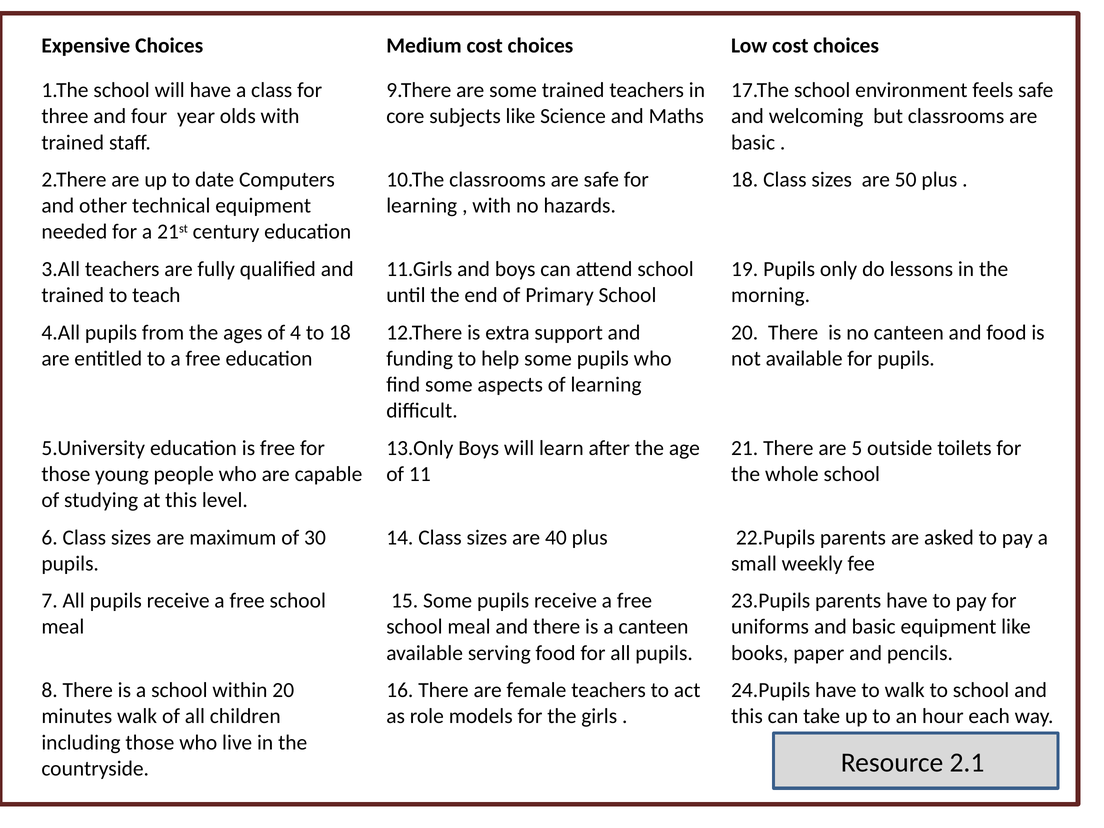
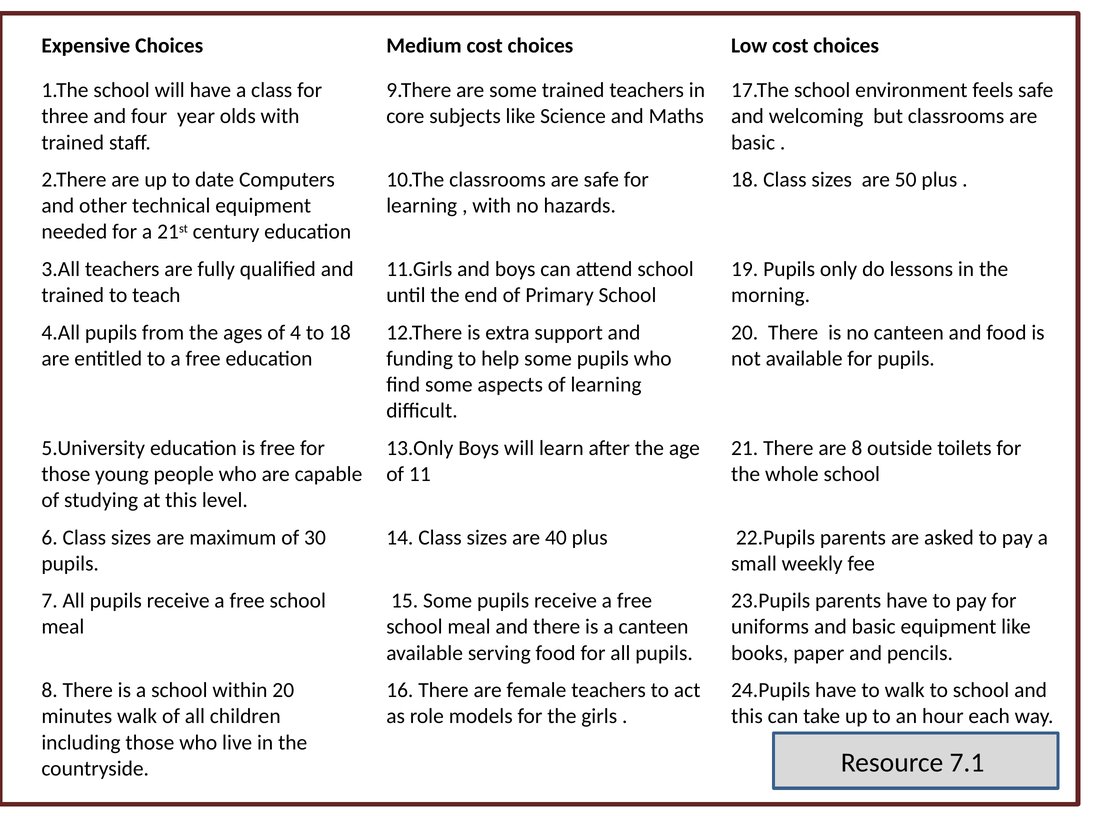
are 5: 5 -> 8 (857, 448)
2.1: 2.1 -> 7.1 (967, 763)
